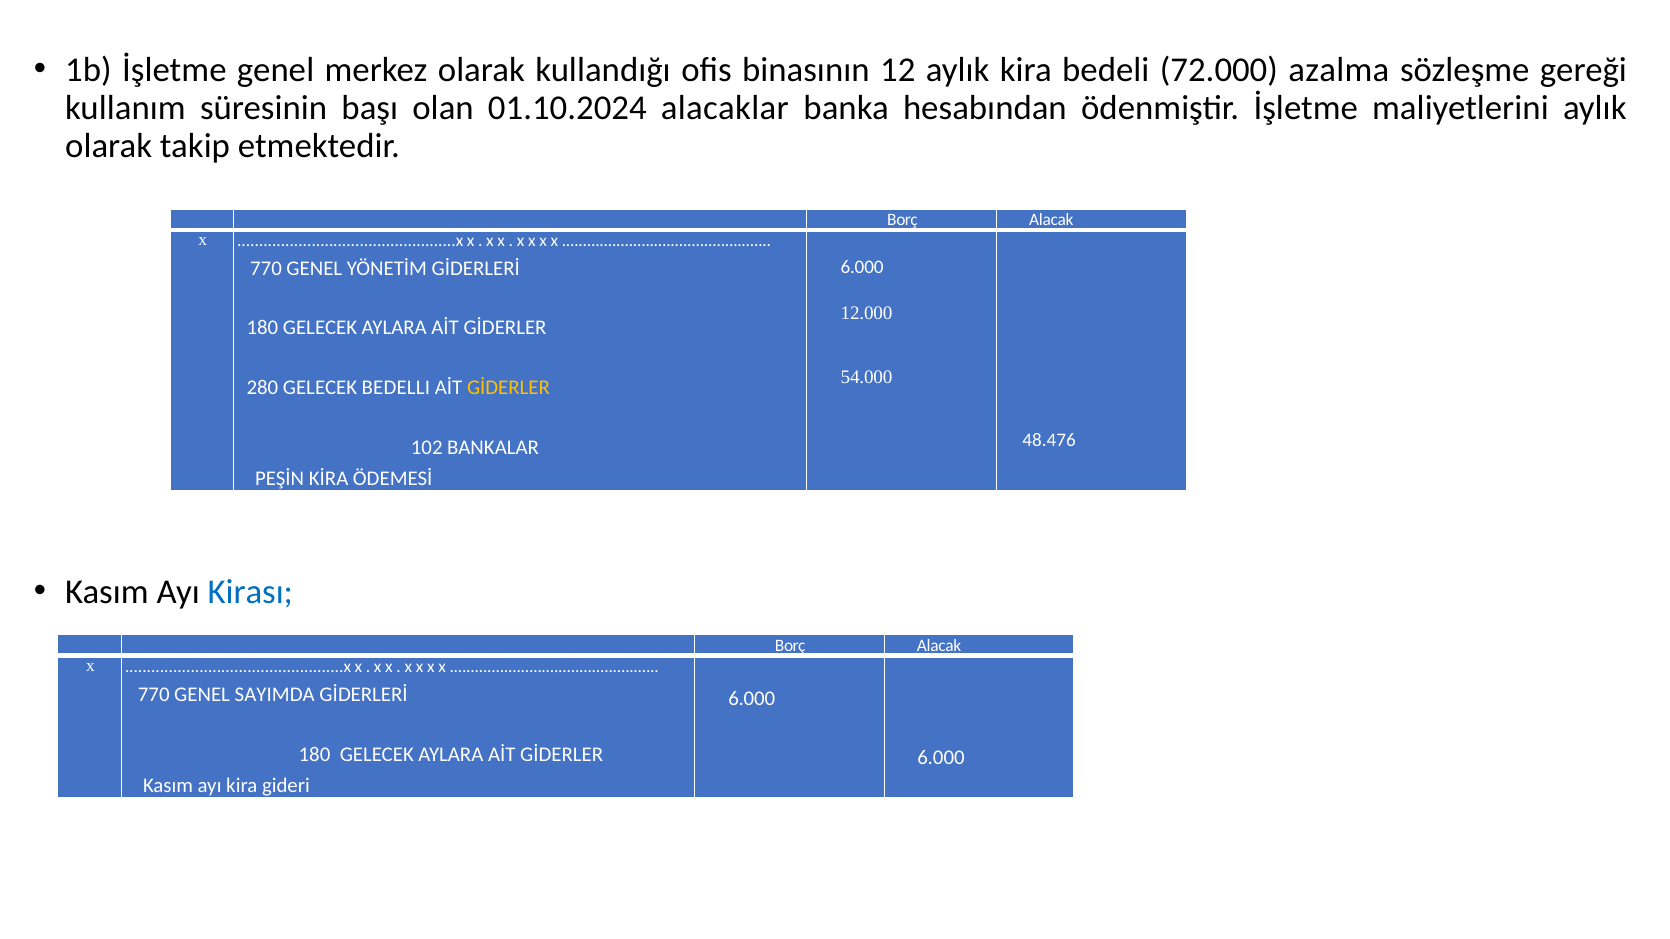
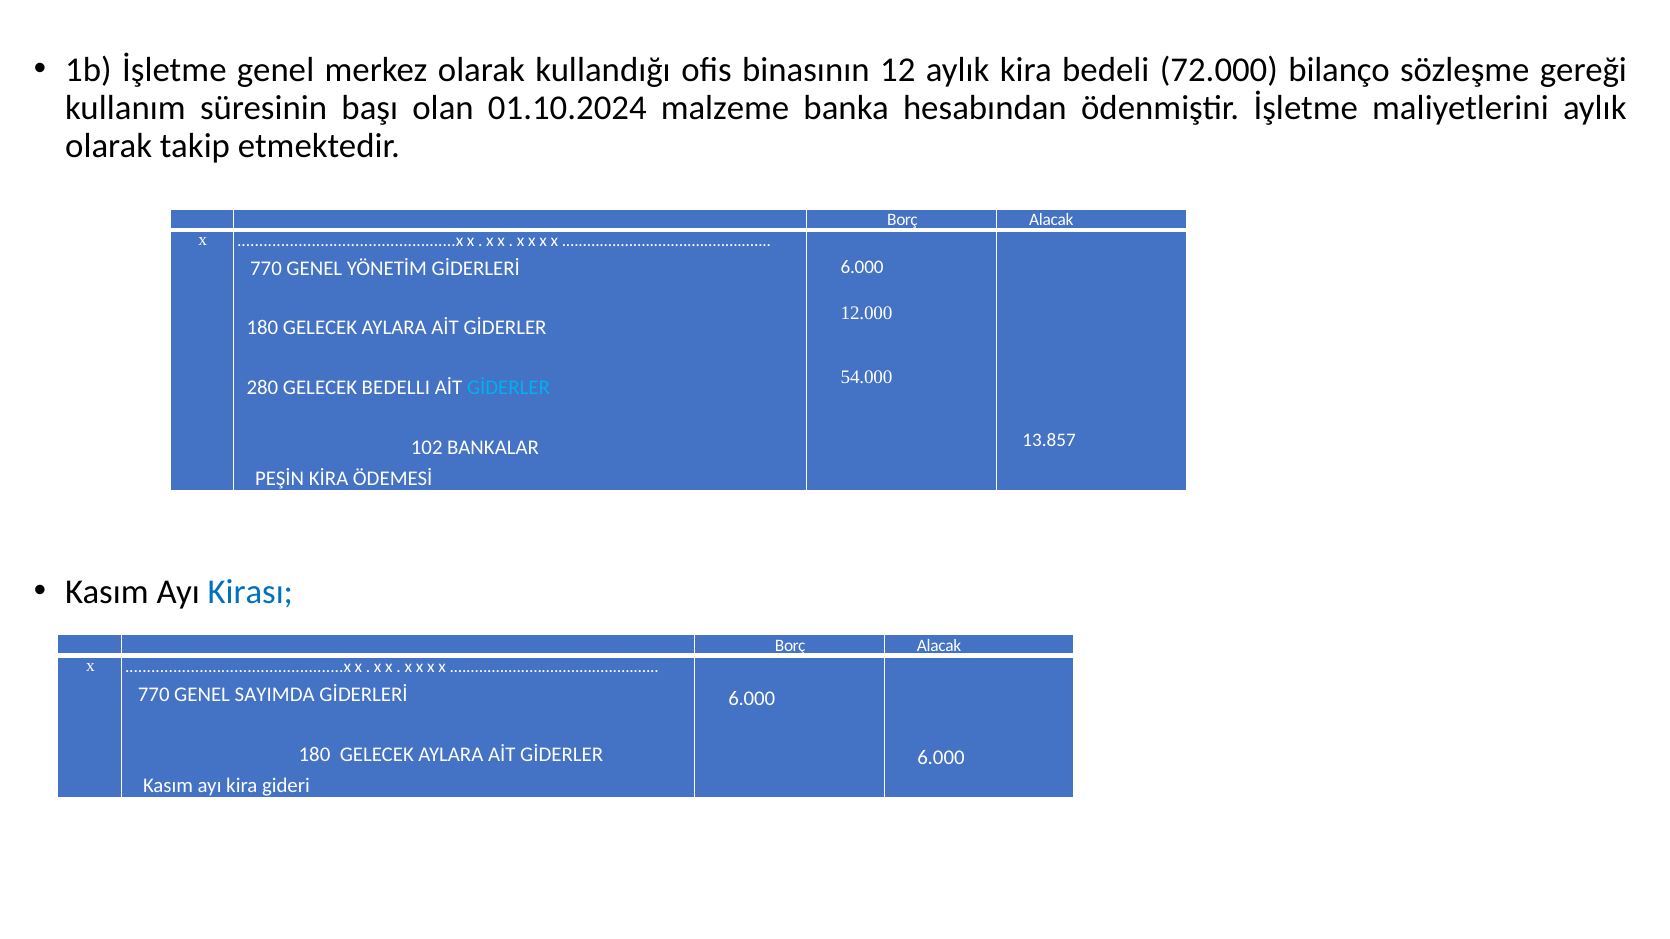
azalma: azalma -> bilanço (1339, 70)
alacaklar: alacaklar -> malzeme (725, 108)
GİDERLER colour: yellow -> light blue (508, 388)
48.476: 48.476 -> 13.857 (1049, 440)
